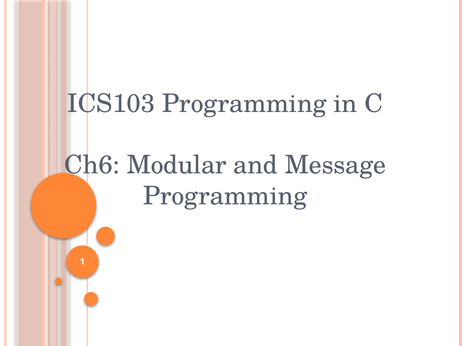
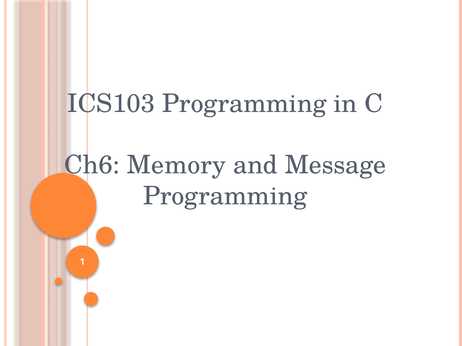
Modular: Modular -> Memory (176, 165)
